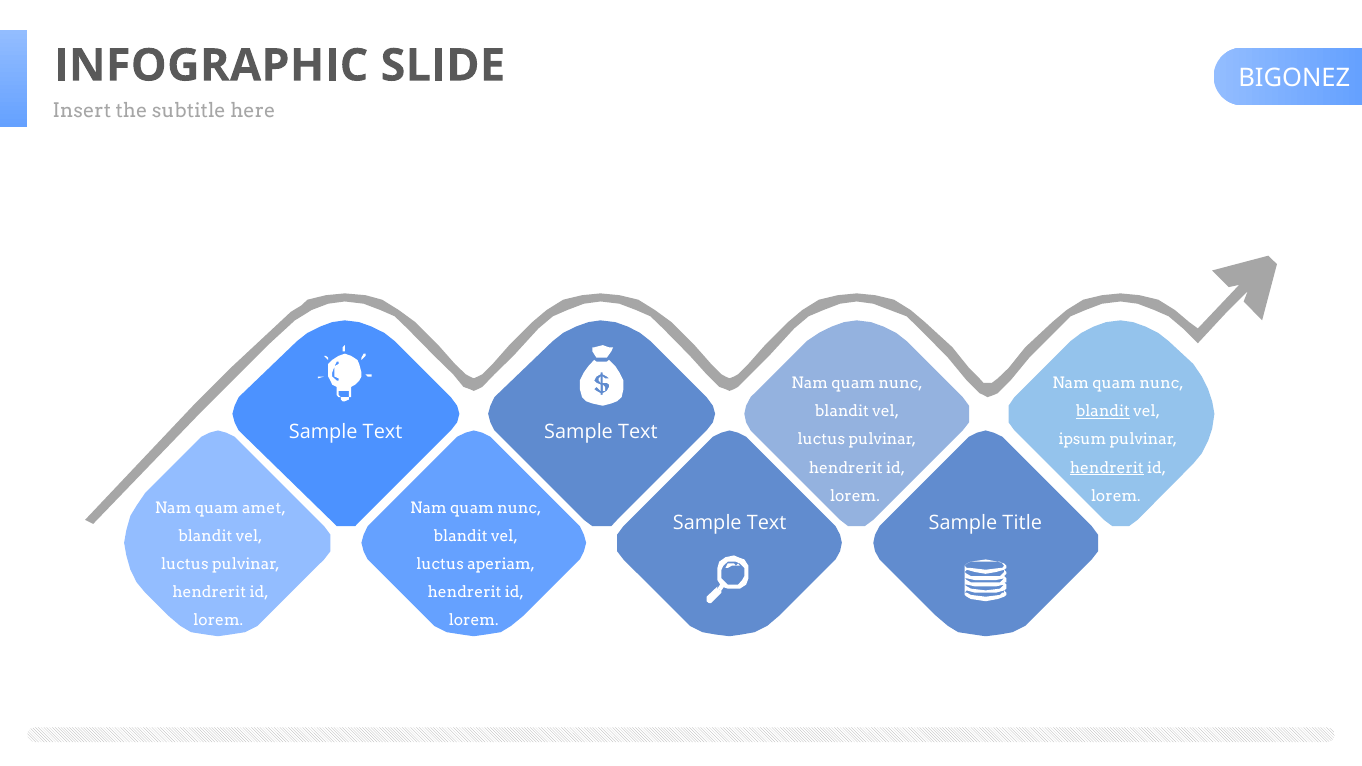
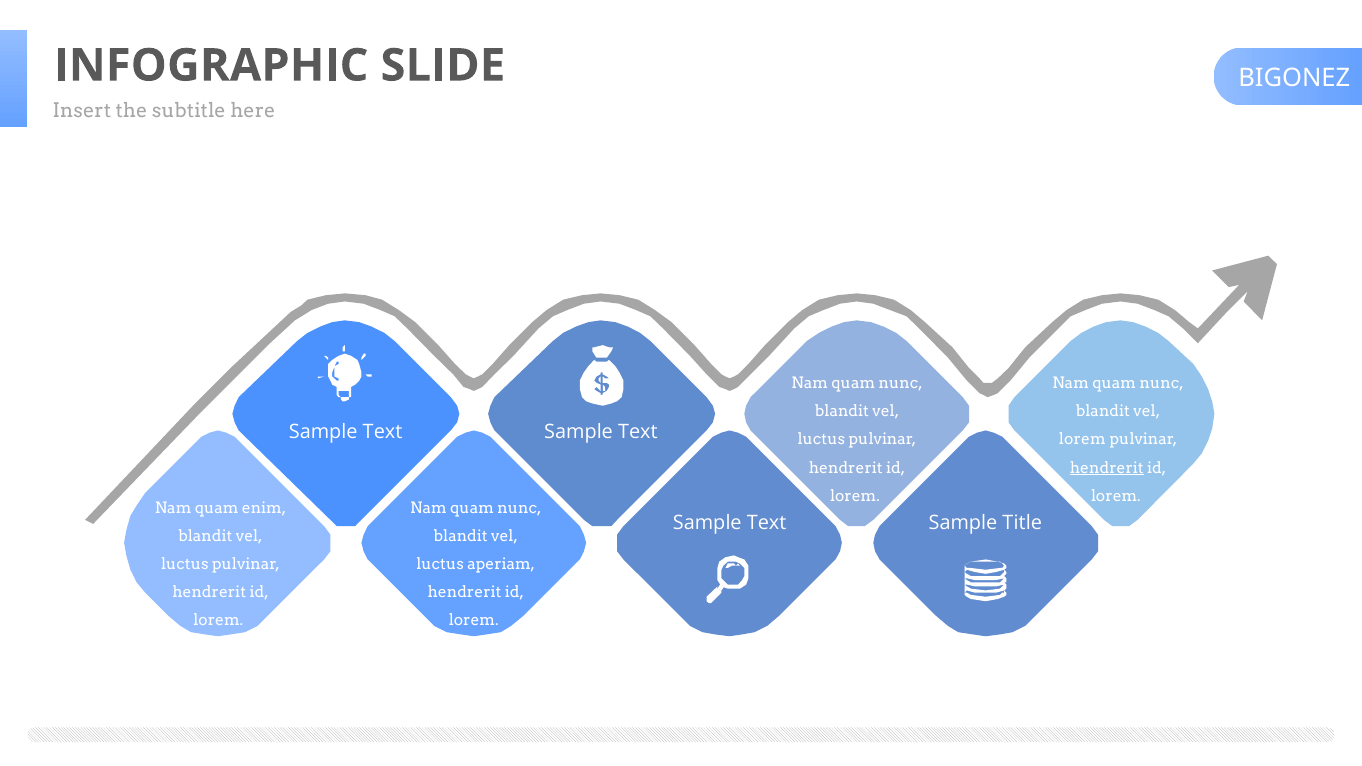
blandit underline: present -> none (1103, 412)
ipsum: ipsum -> lorem (1082, 440)
amet: amet -> enim (264, 508)
